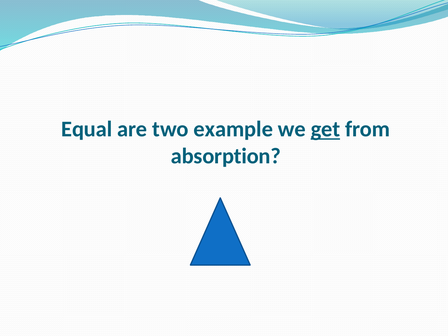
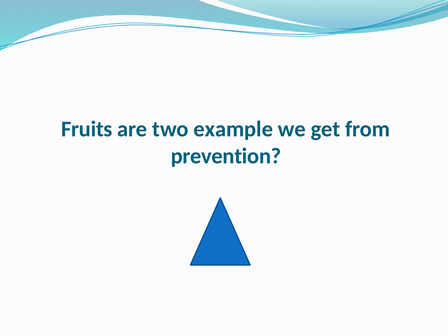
Equal: Equal -> Fruits (87, 129)
get underline: present -> none (325, 129)
absorption: absorption -> prevention (226, 156)
